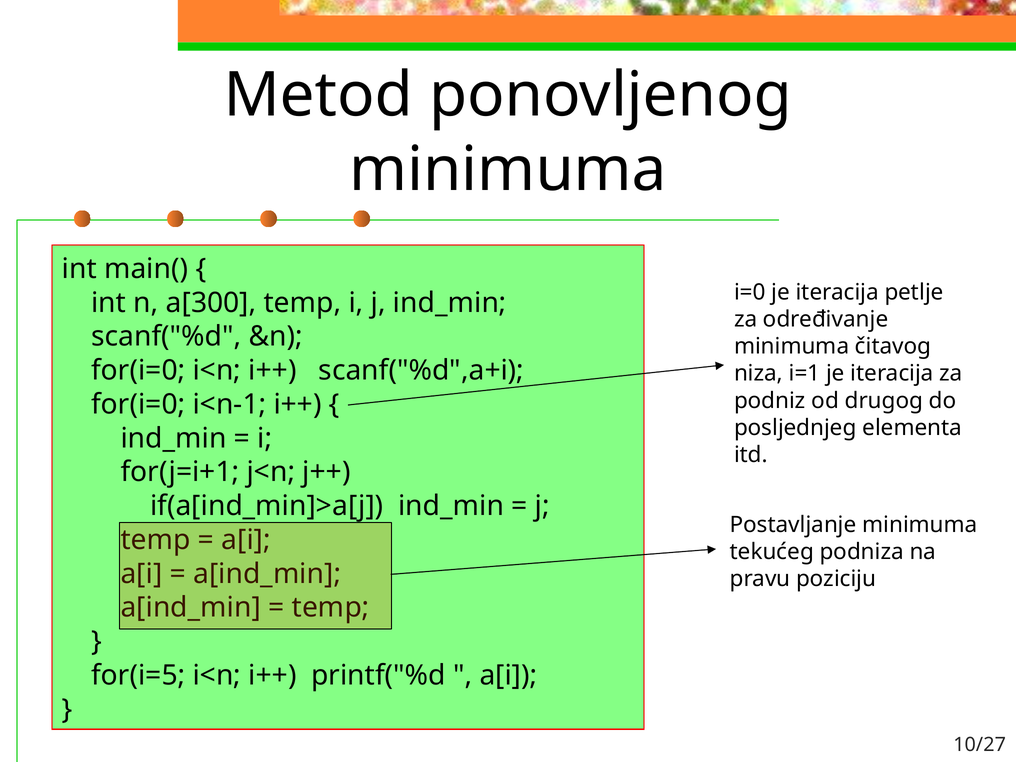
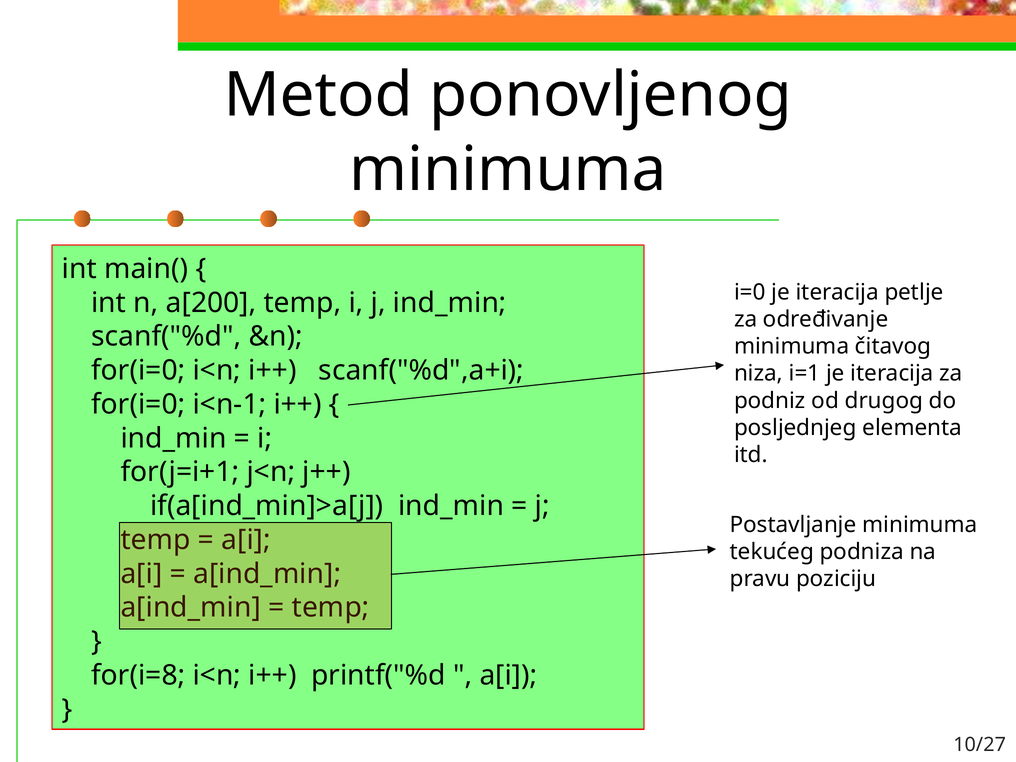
a[300: a[300 -> a[200 (211, 303)
for(i=5: for(i=5 -> for(i=8 (138, 675)
